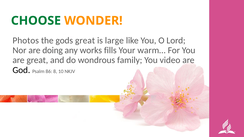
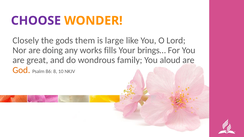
CHOOSE colour: green -> purple (36, 21)
Photos: Photos -> Closely (26, 40)
gods great: great -> them (85, 40)
warm…: warm… -> brings… (152, 50)
video: video -> aloud (170, 60)
God colour: black -> orange (21, 70)
